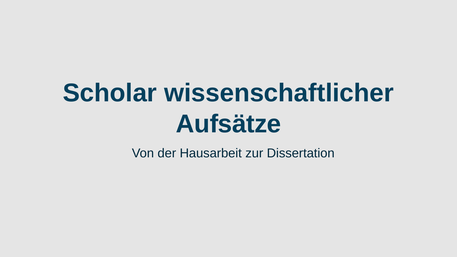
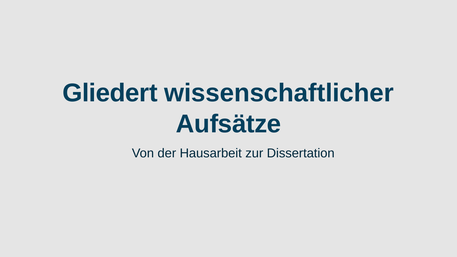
Scholar: Scholar -> Gliedert (110, 93)
